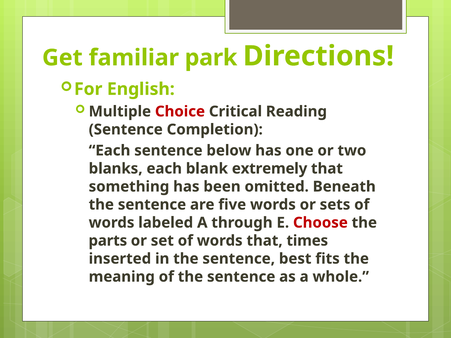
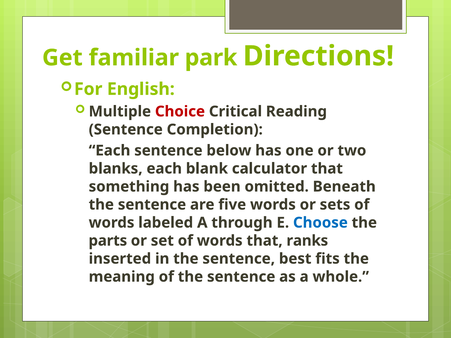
extremely: extremely -> calculator (269, 169)
Choose colour: red -> blue (320, 223)
times: times -> ranks (307, 241)
